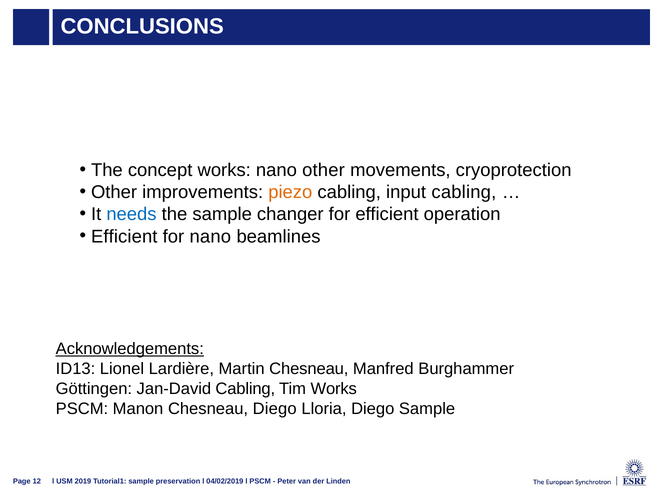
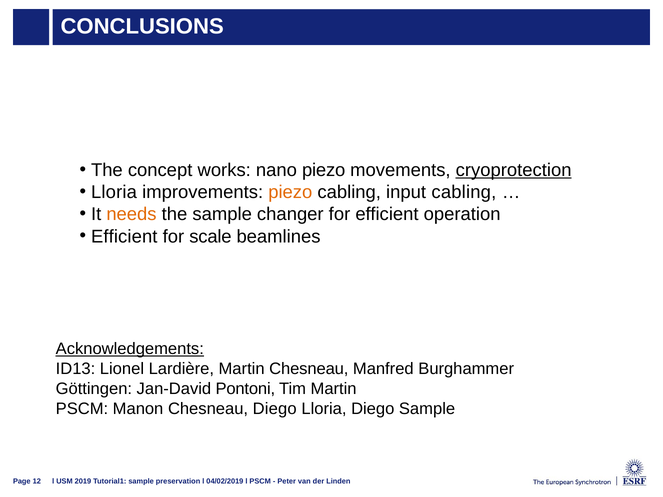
nano other: other -> piezo (324, 170)
cryoprotection underline: none -> present (514, 170)
Other: Other -> Lloria (114, 192)
needs colour: blue -> orange (131, 214)
for nano: nano -> scale (210, 237)
Jan-David Cabling: Cabling -> Pontoni (245, 389)
Tim Works: Works -> Martin (334, 389)
